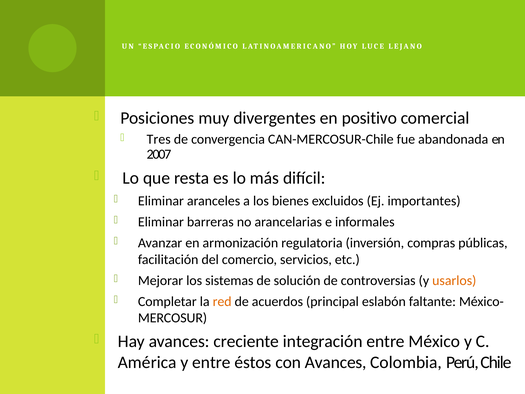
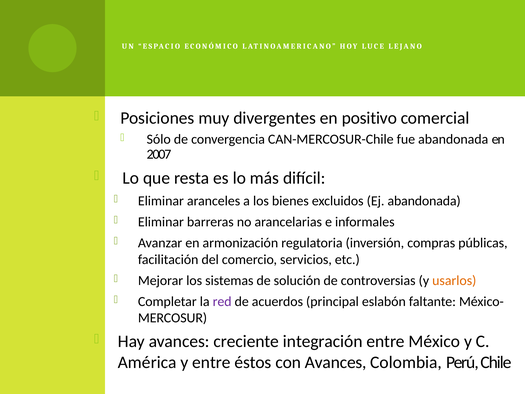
Tres: Tres -> Sólo (159, 139)
Ej importantes: importantes -> abandonada (424, 201)
red colour: orange -> purple (222, 301)
